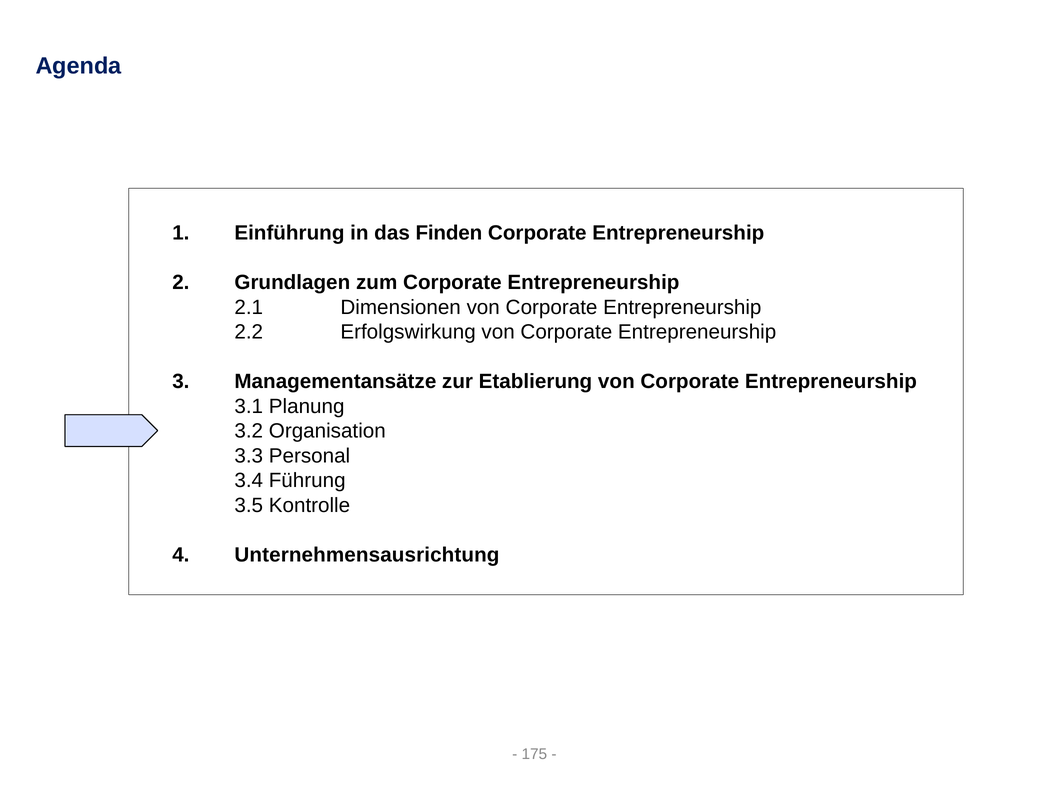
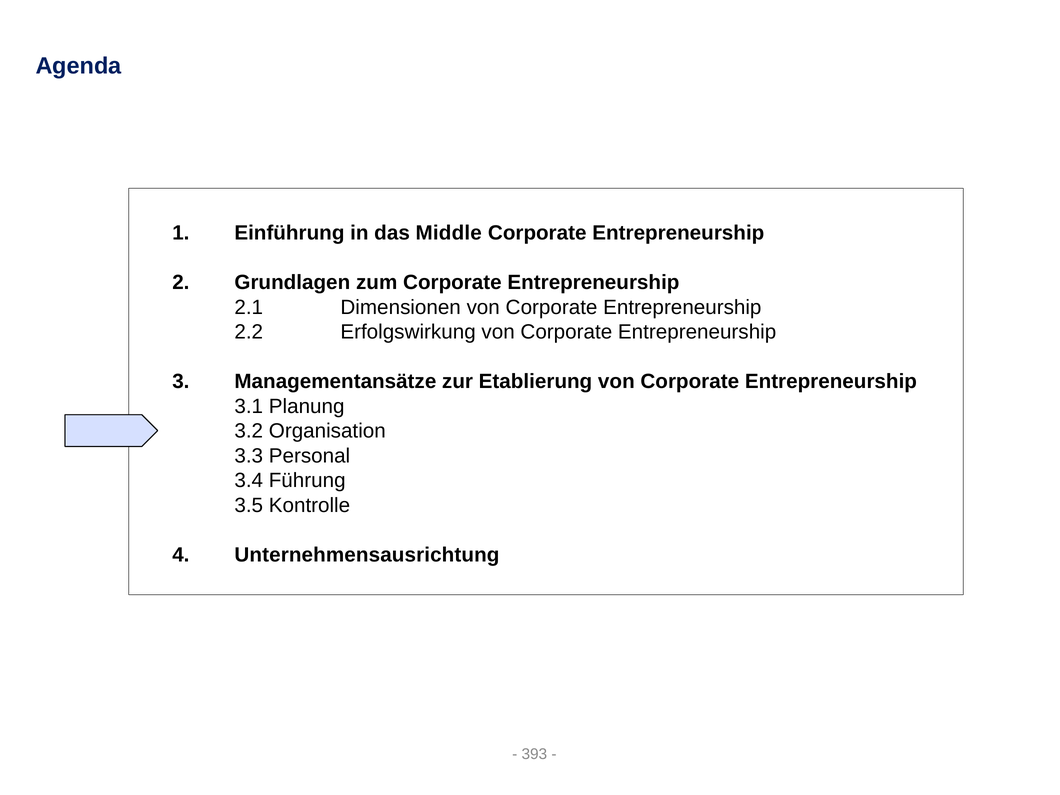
Finden: Finden -> Middle (449, 233)
175: 175 -> 393 (534, 754)
